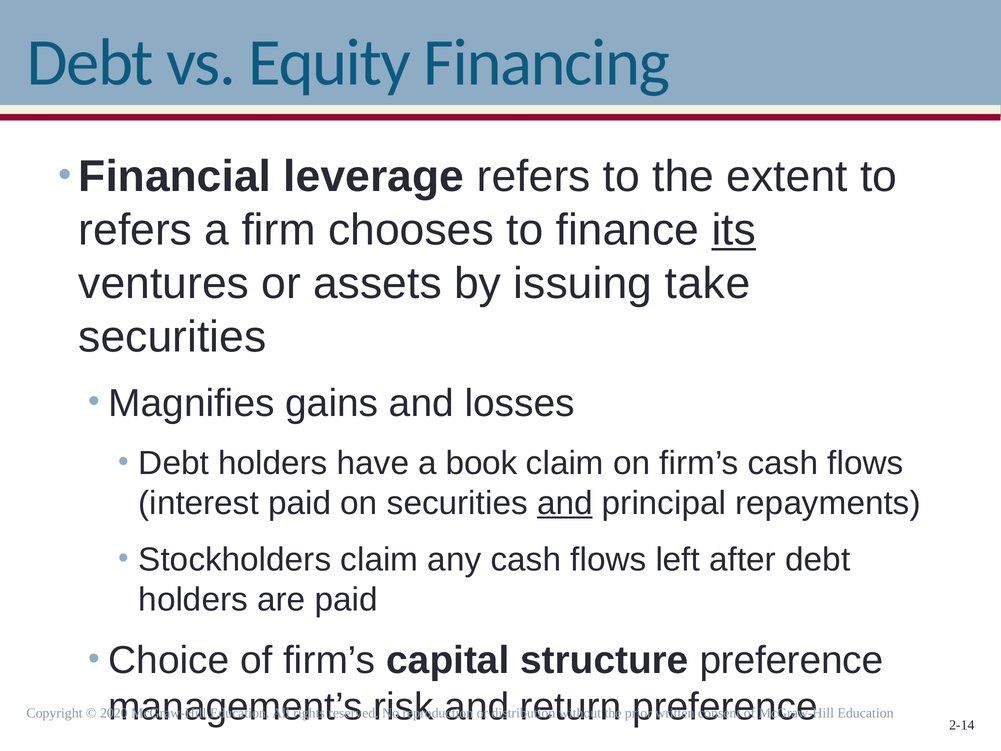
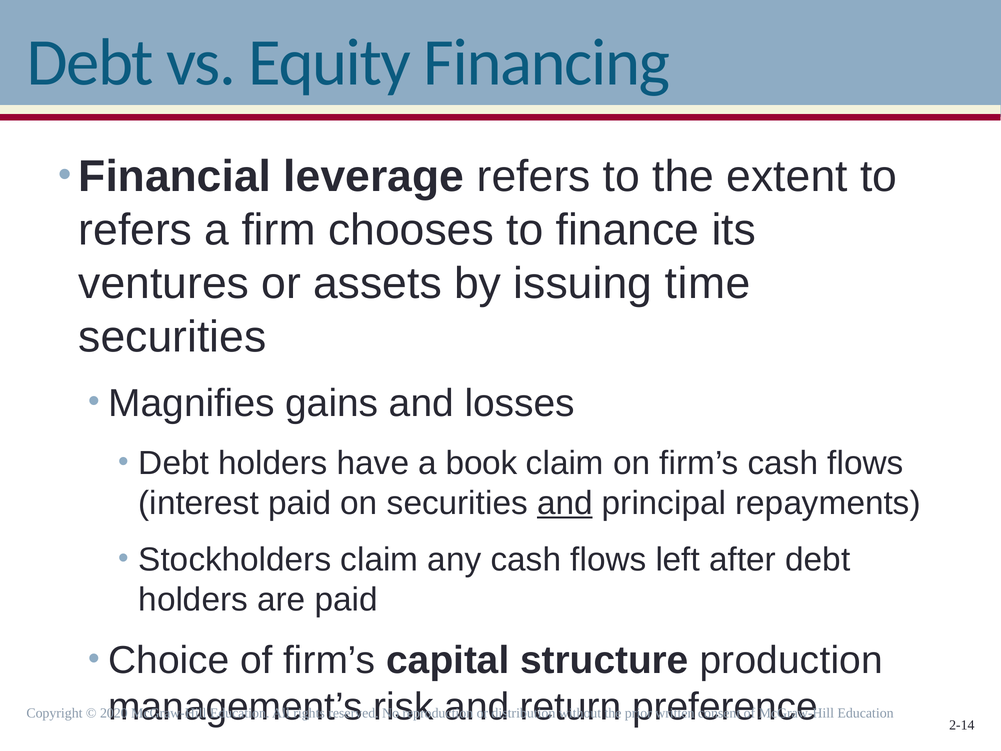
its underline: present -> none (734, 230)
take: take -> time (708, 283)
structure preference: preference -> production (791, 660)
